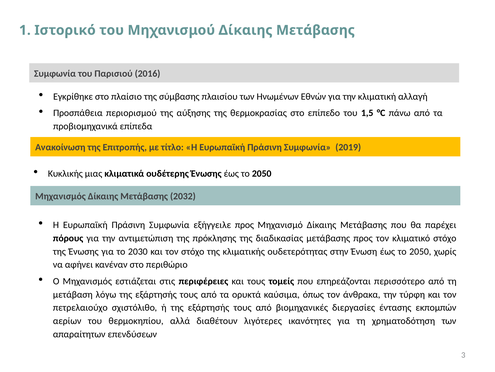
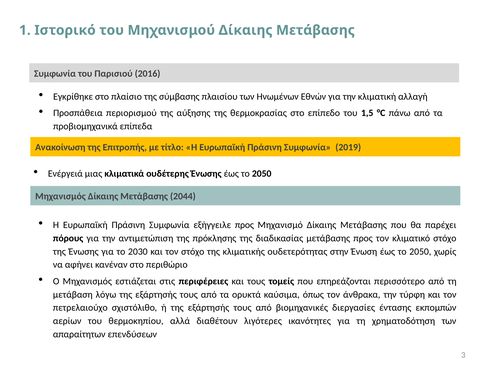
Κυκλικής: Κυκλικής -> Ενέργειά (65, 173)
2032: 2032 -> 2044 (183, 196)
